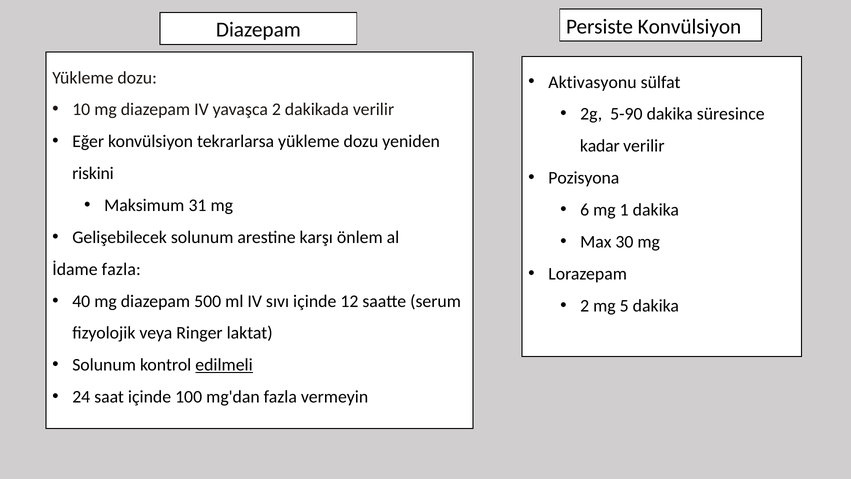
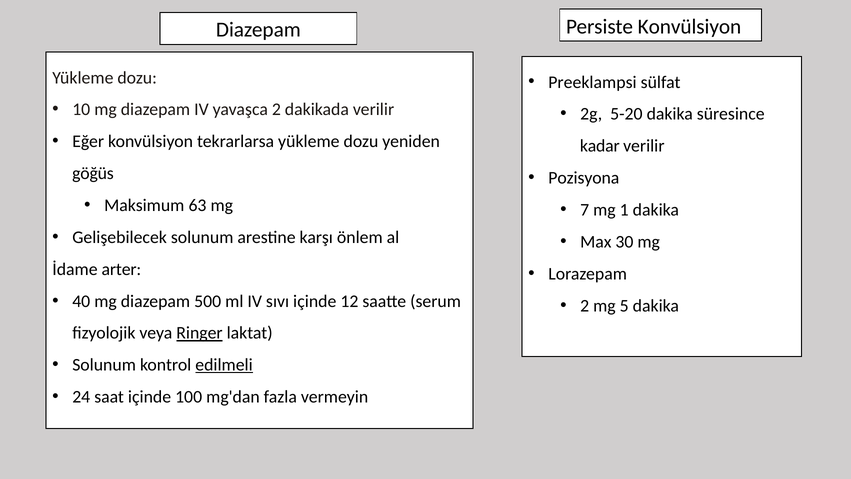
Aktivasyonu: Aktivasyonu -> Preeklampsi (592, 82)
5-90: 5-90 -> 5-20 (626, 114)
riskini: riskini -> göğüs (93, 173)
31: 31 -> 63 (197, 205)
6: 6 -> 7 (585, 210)
İdame fazla: fazla -> arter (121, 269)
Ringer underline: none -> present (199, 333)
